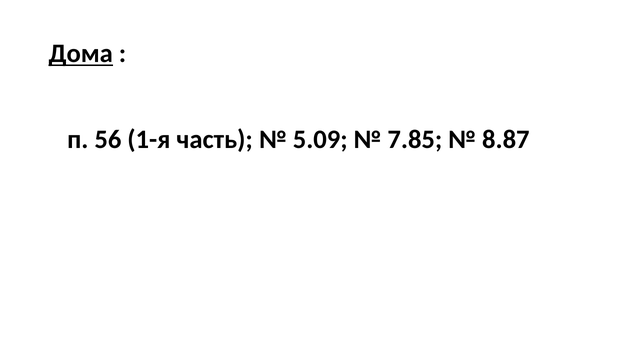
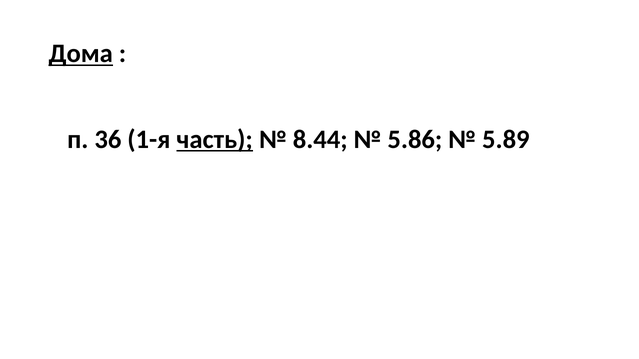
56: 56 -> 36 (108, 139)
часть underline: none -> present (215, 139)
5.09: 5.09 -> 8.44 (320, 139)
7.85: 7.85 -> 5.86 (415, 139)
8.87: 8.87 -> 5.89 (506, 139)
